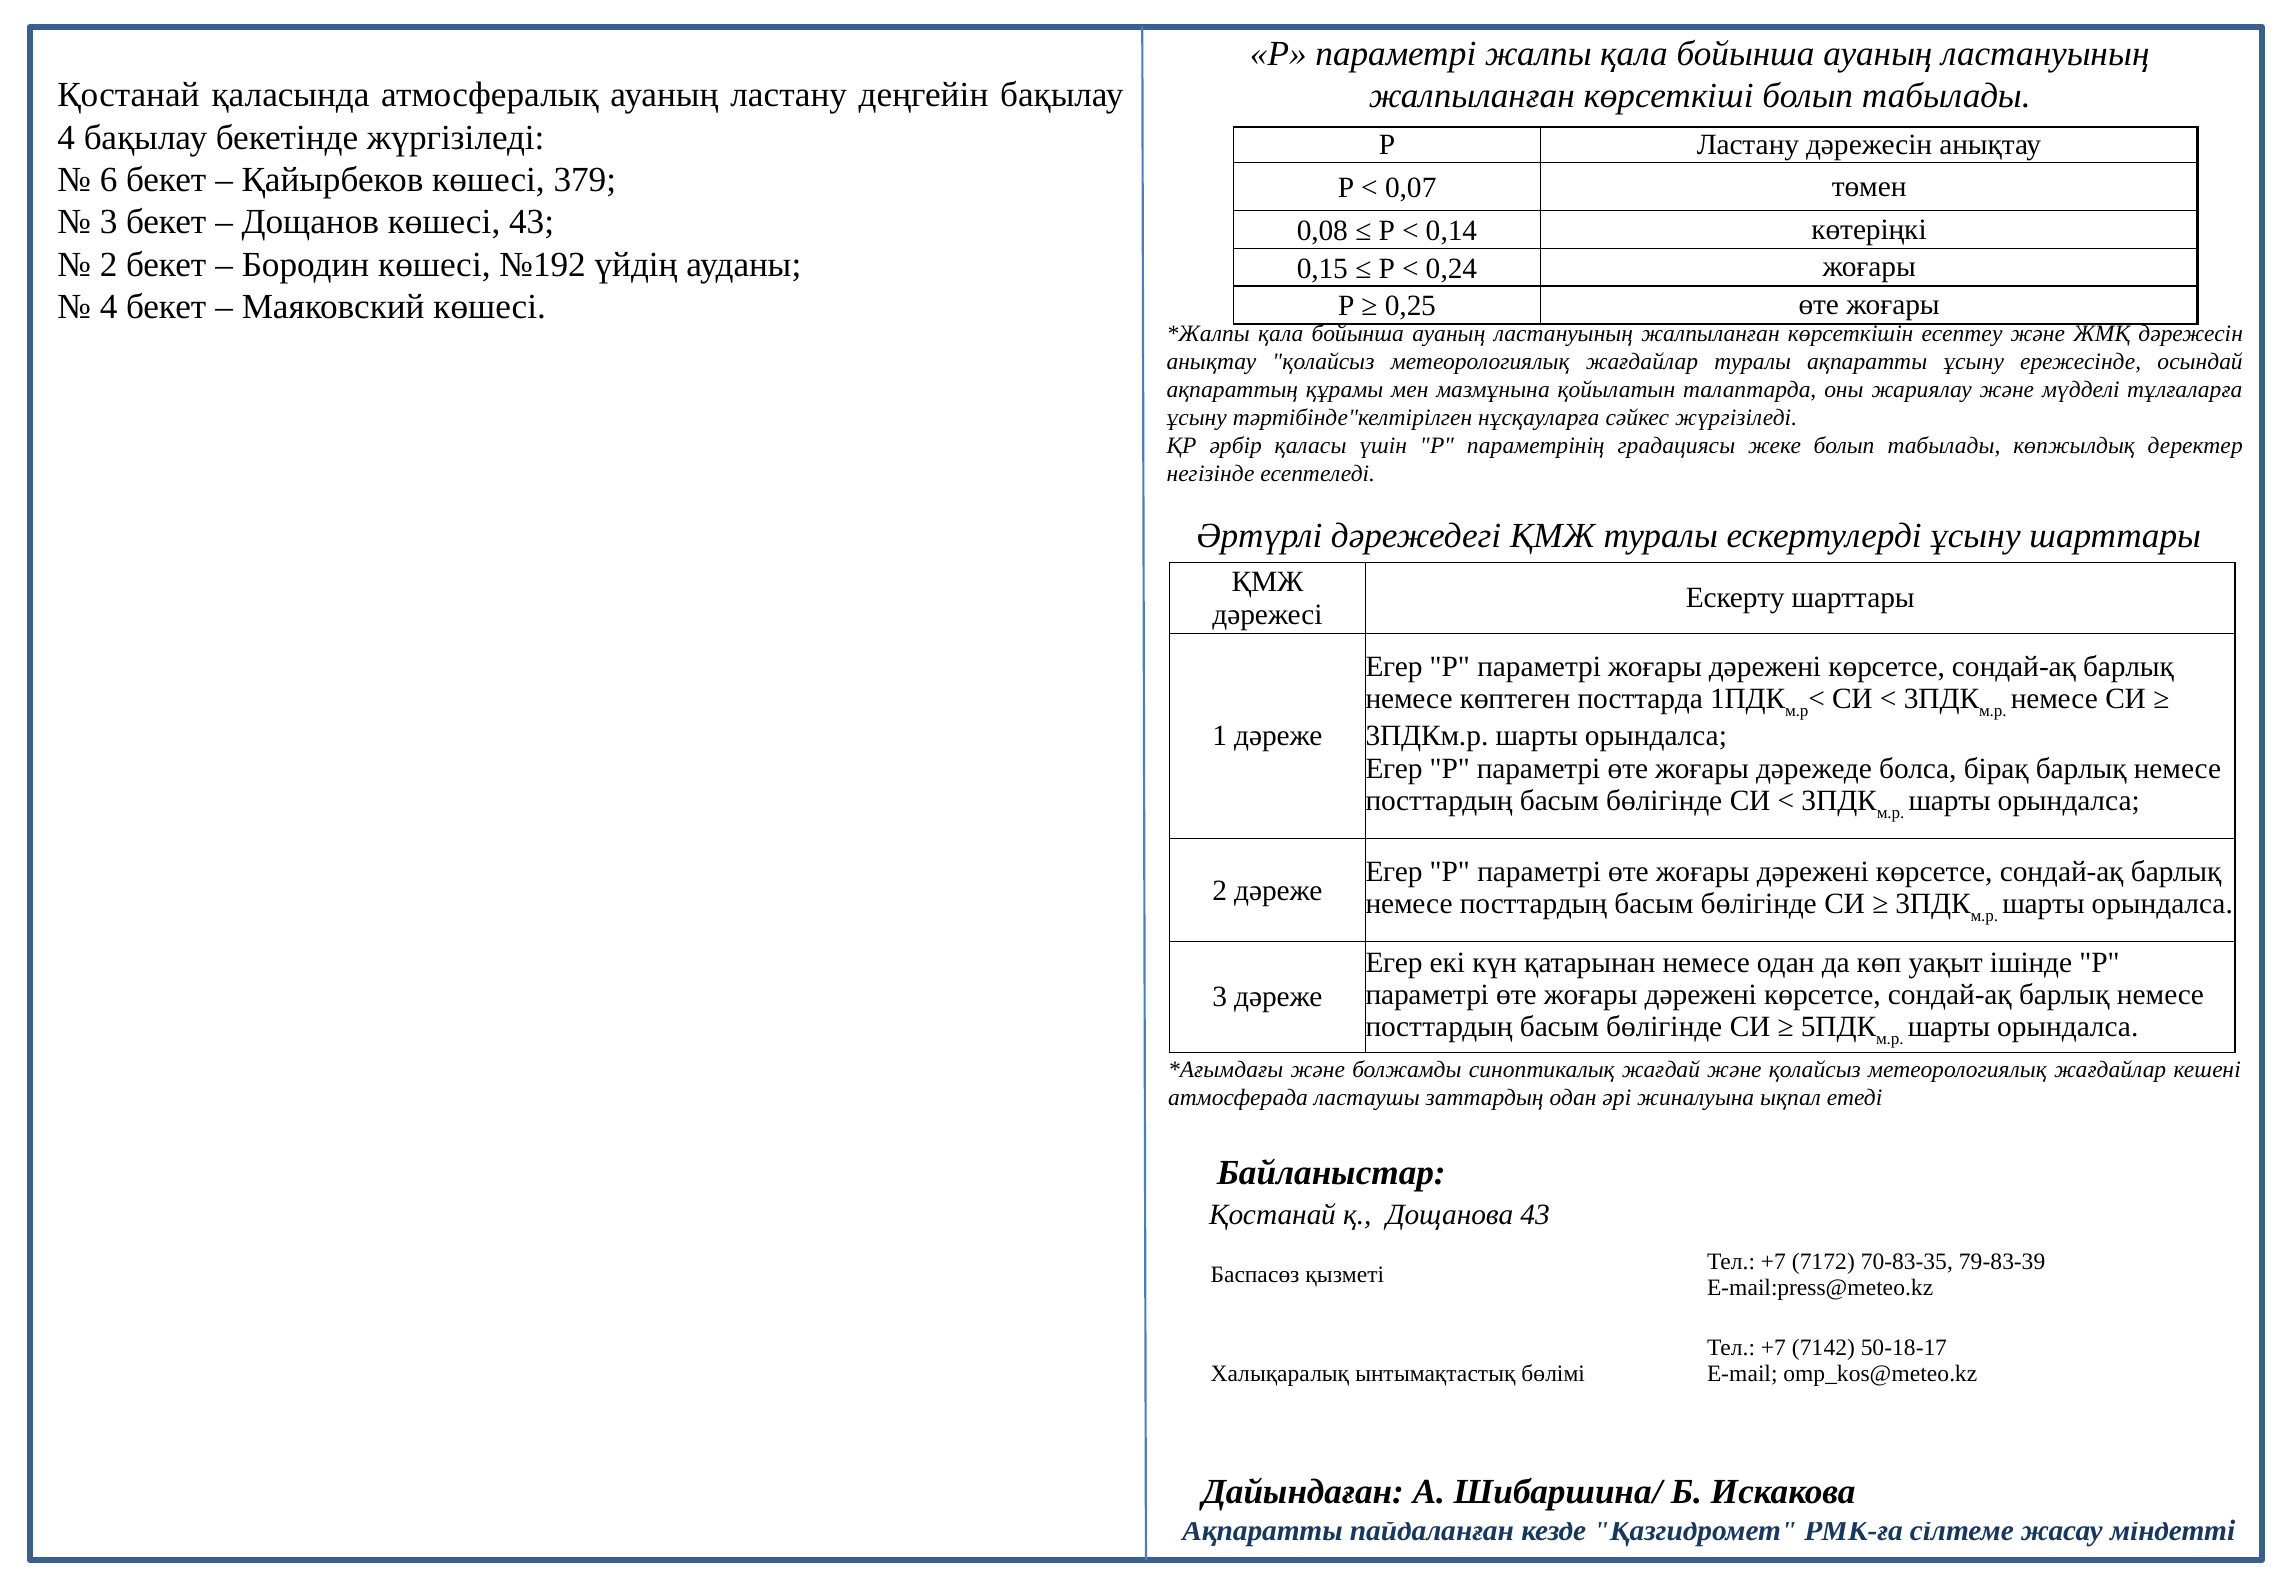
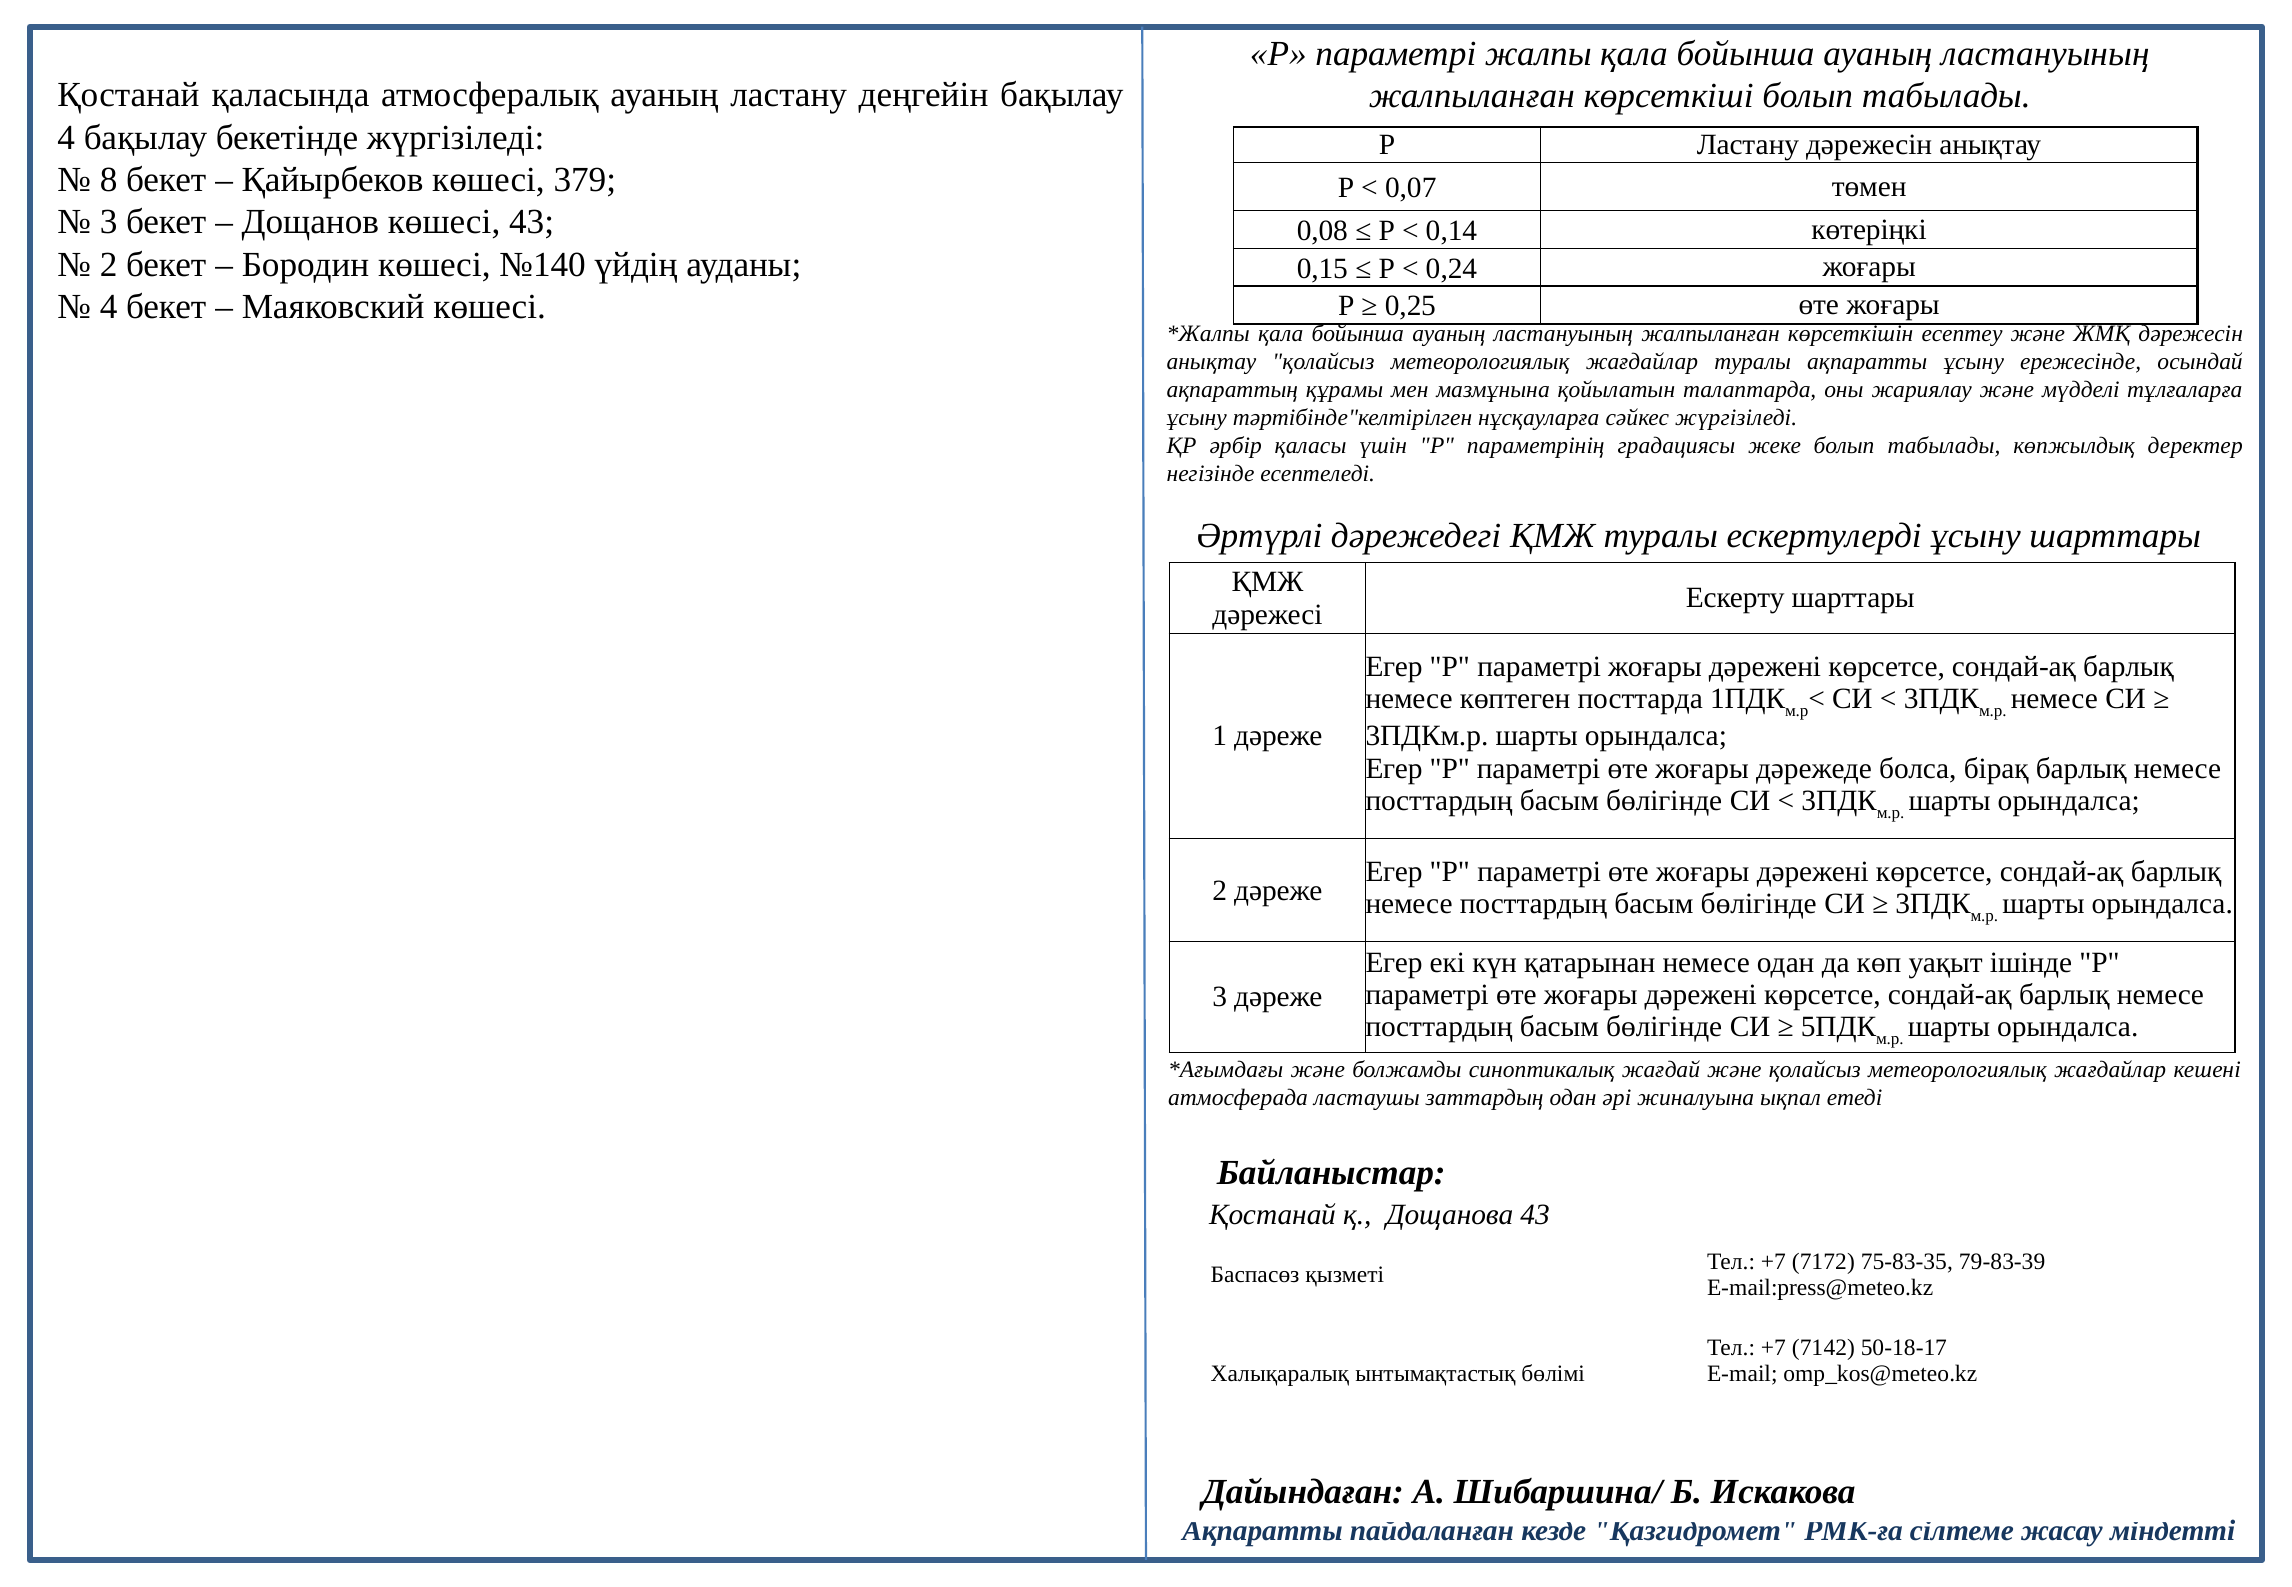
6: 6 -> 8 (109, 180)
№192: №192 -> №140 (543, 265)
70-83-35: 70-83-35 -> 75-83-35 (1907, 1262)
